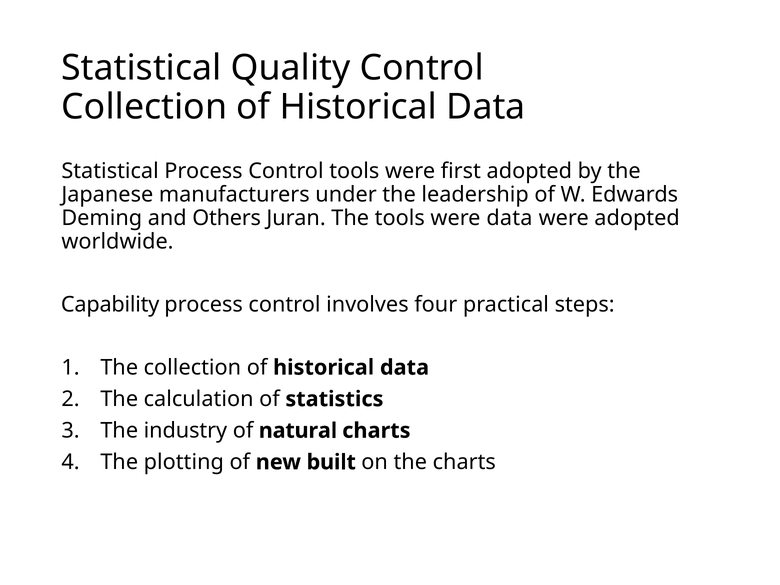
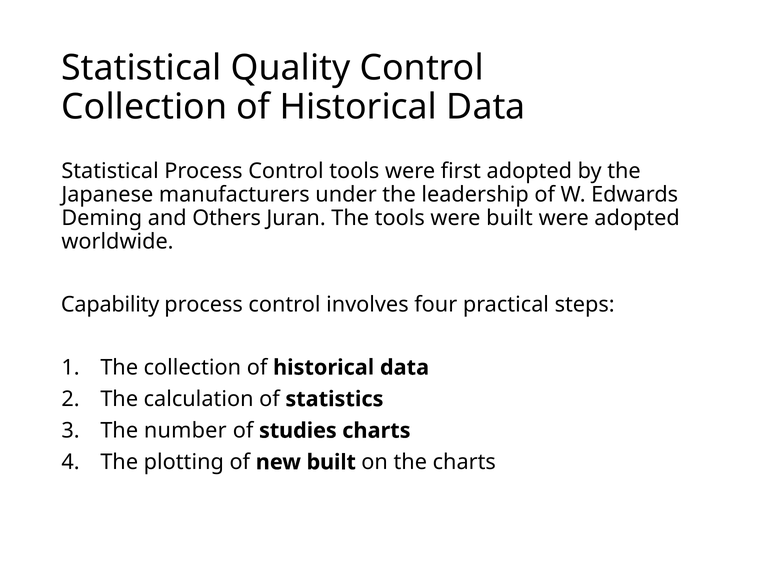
were data: data -> built (509, 218)
industry: industry -> number (185, 431)
natural: natural -> studies (298, 431)
